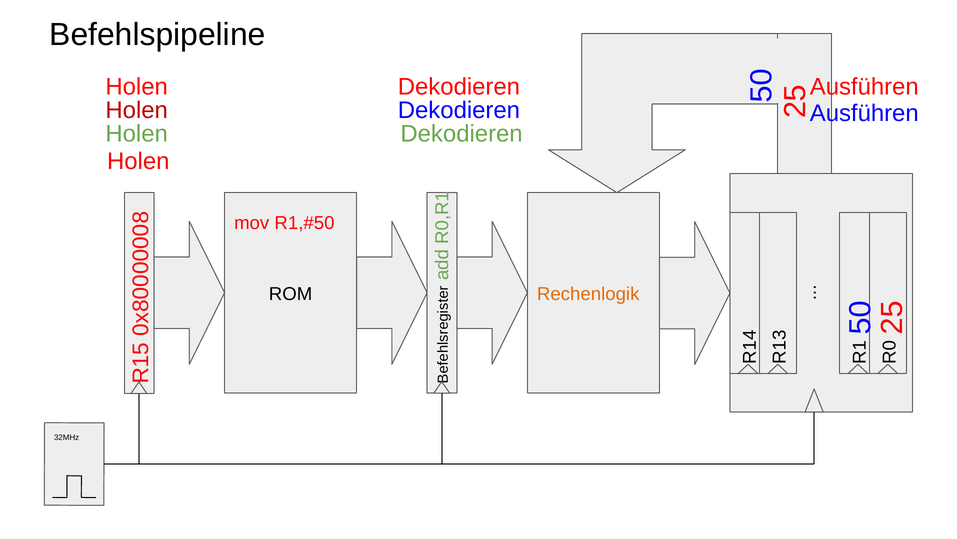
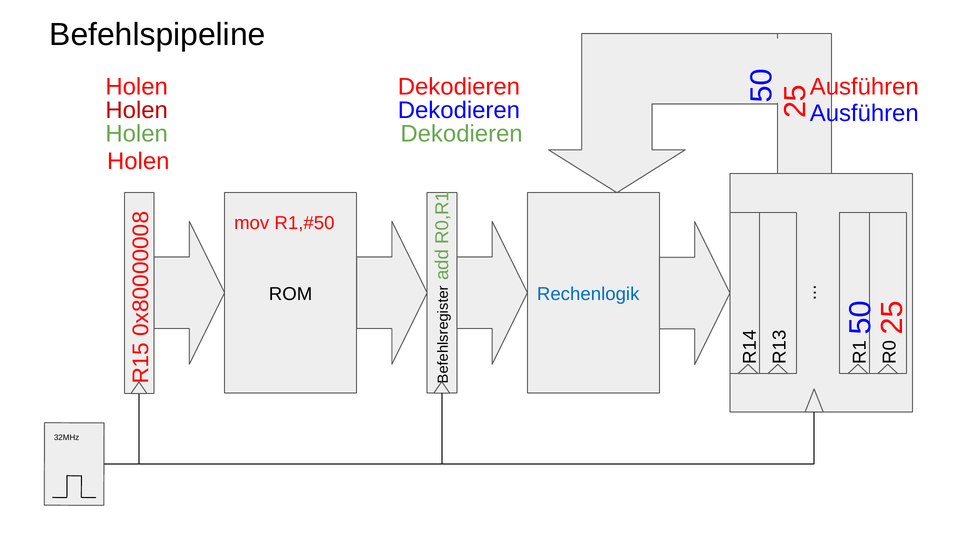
Rechenlogik colour: orange -> blue (588, 294)
